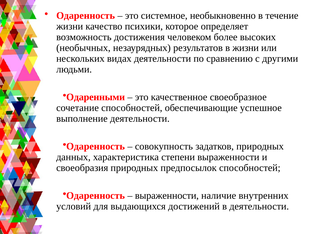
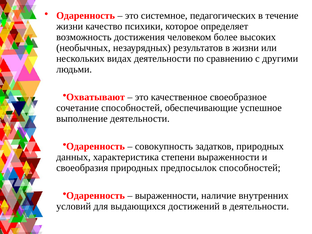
необыкновенно: необыкновенно -> педагогических (223, 16)
Одаренными: Одаренными -> Охватывают (96, 97)
